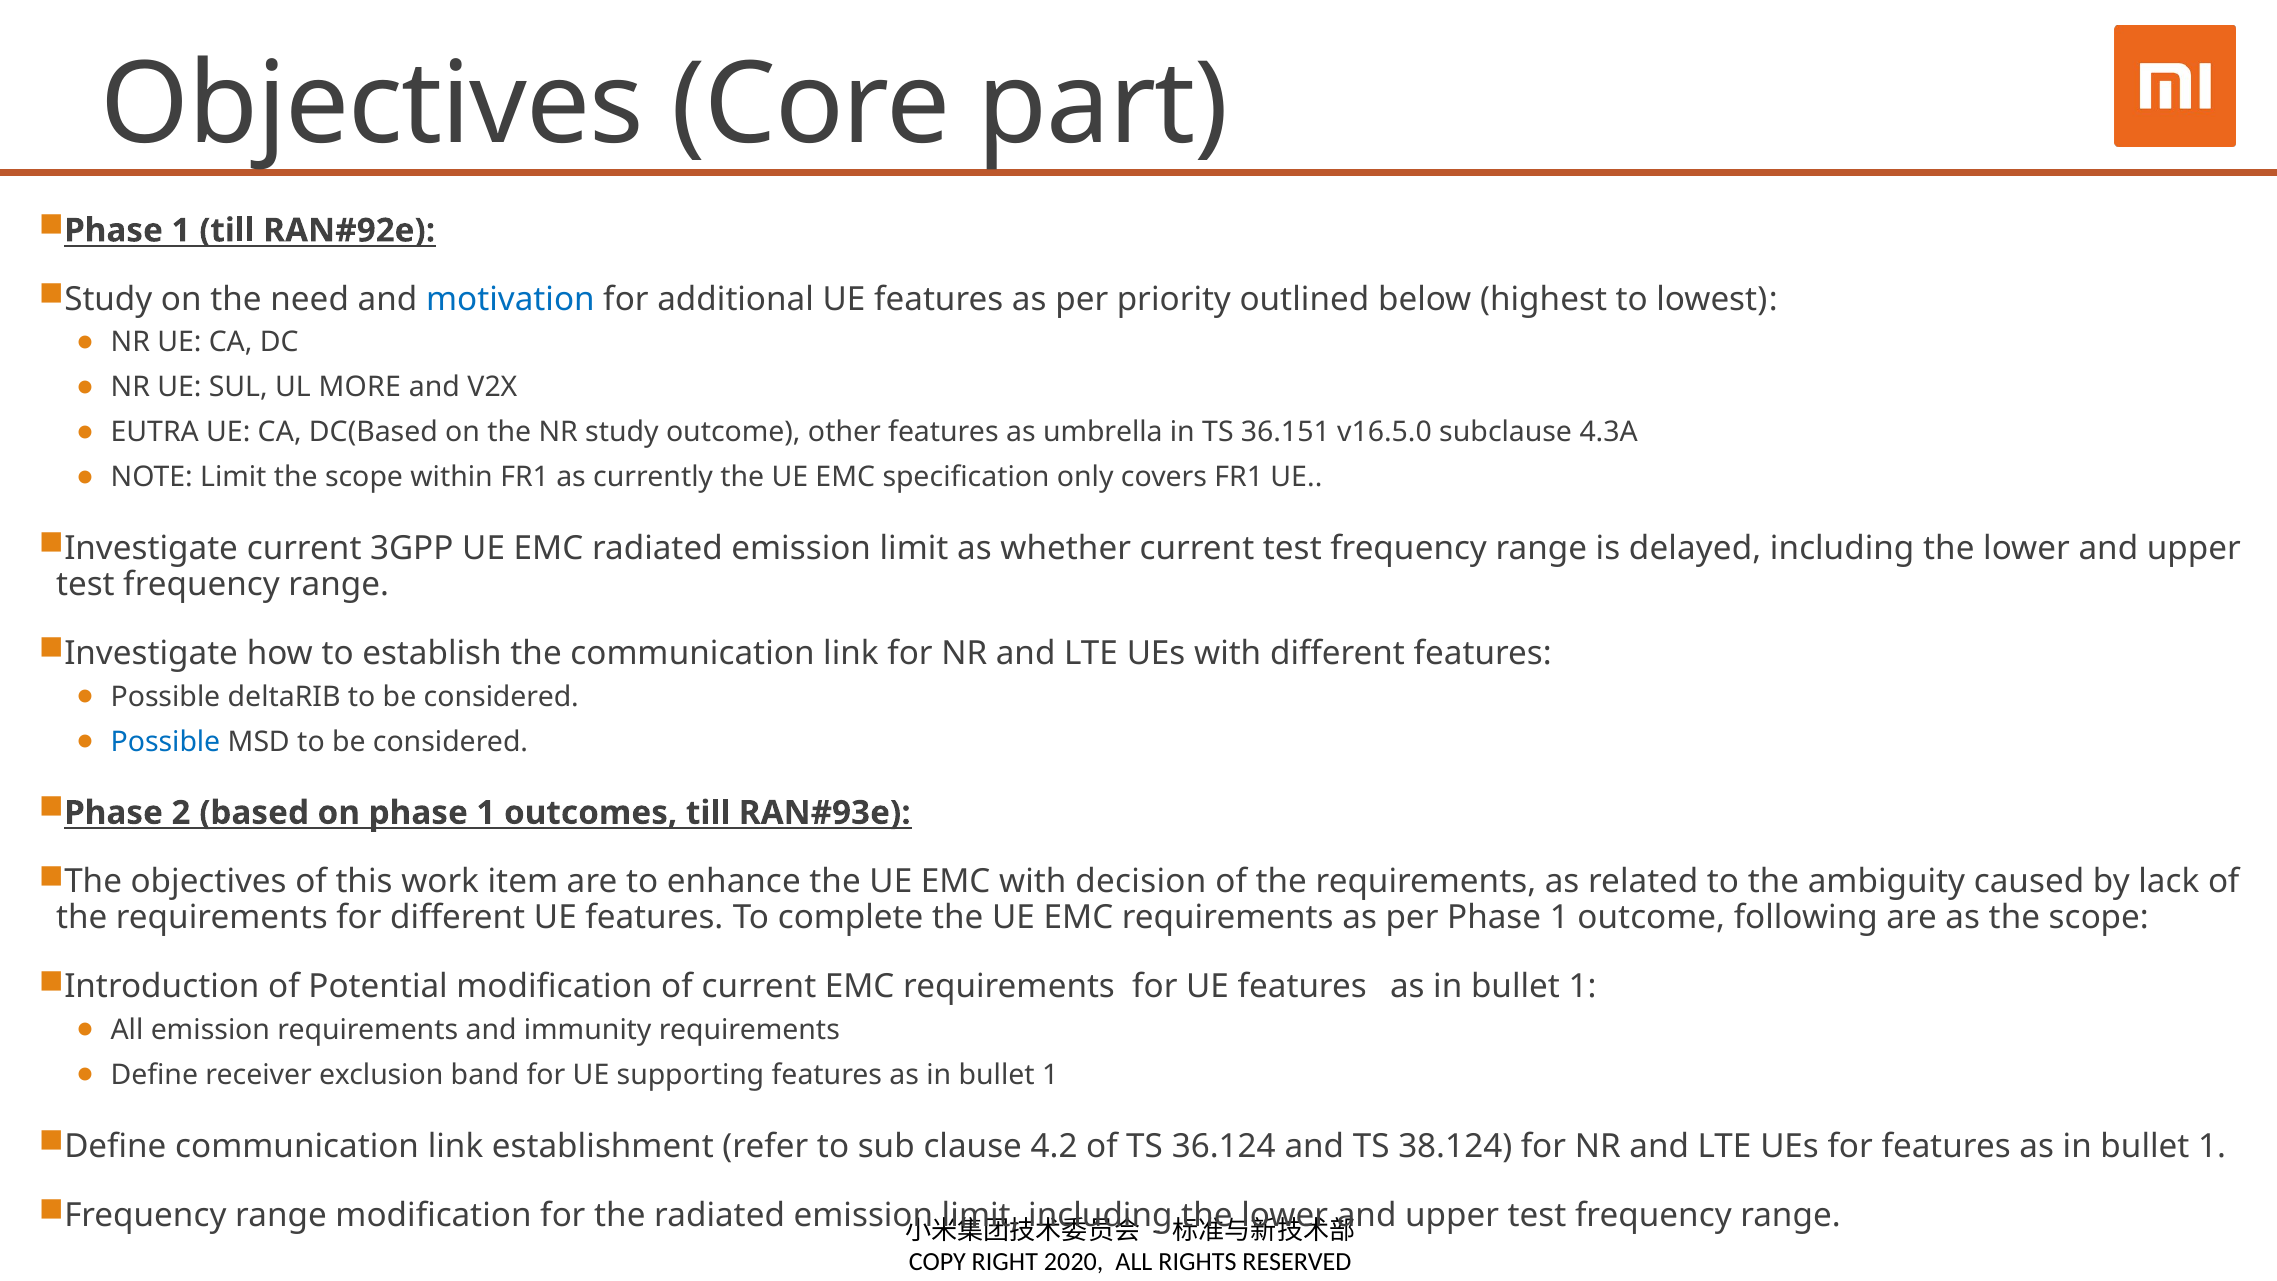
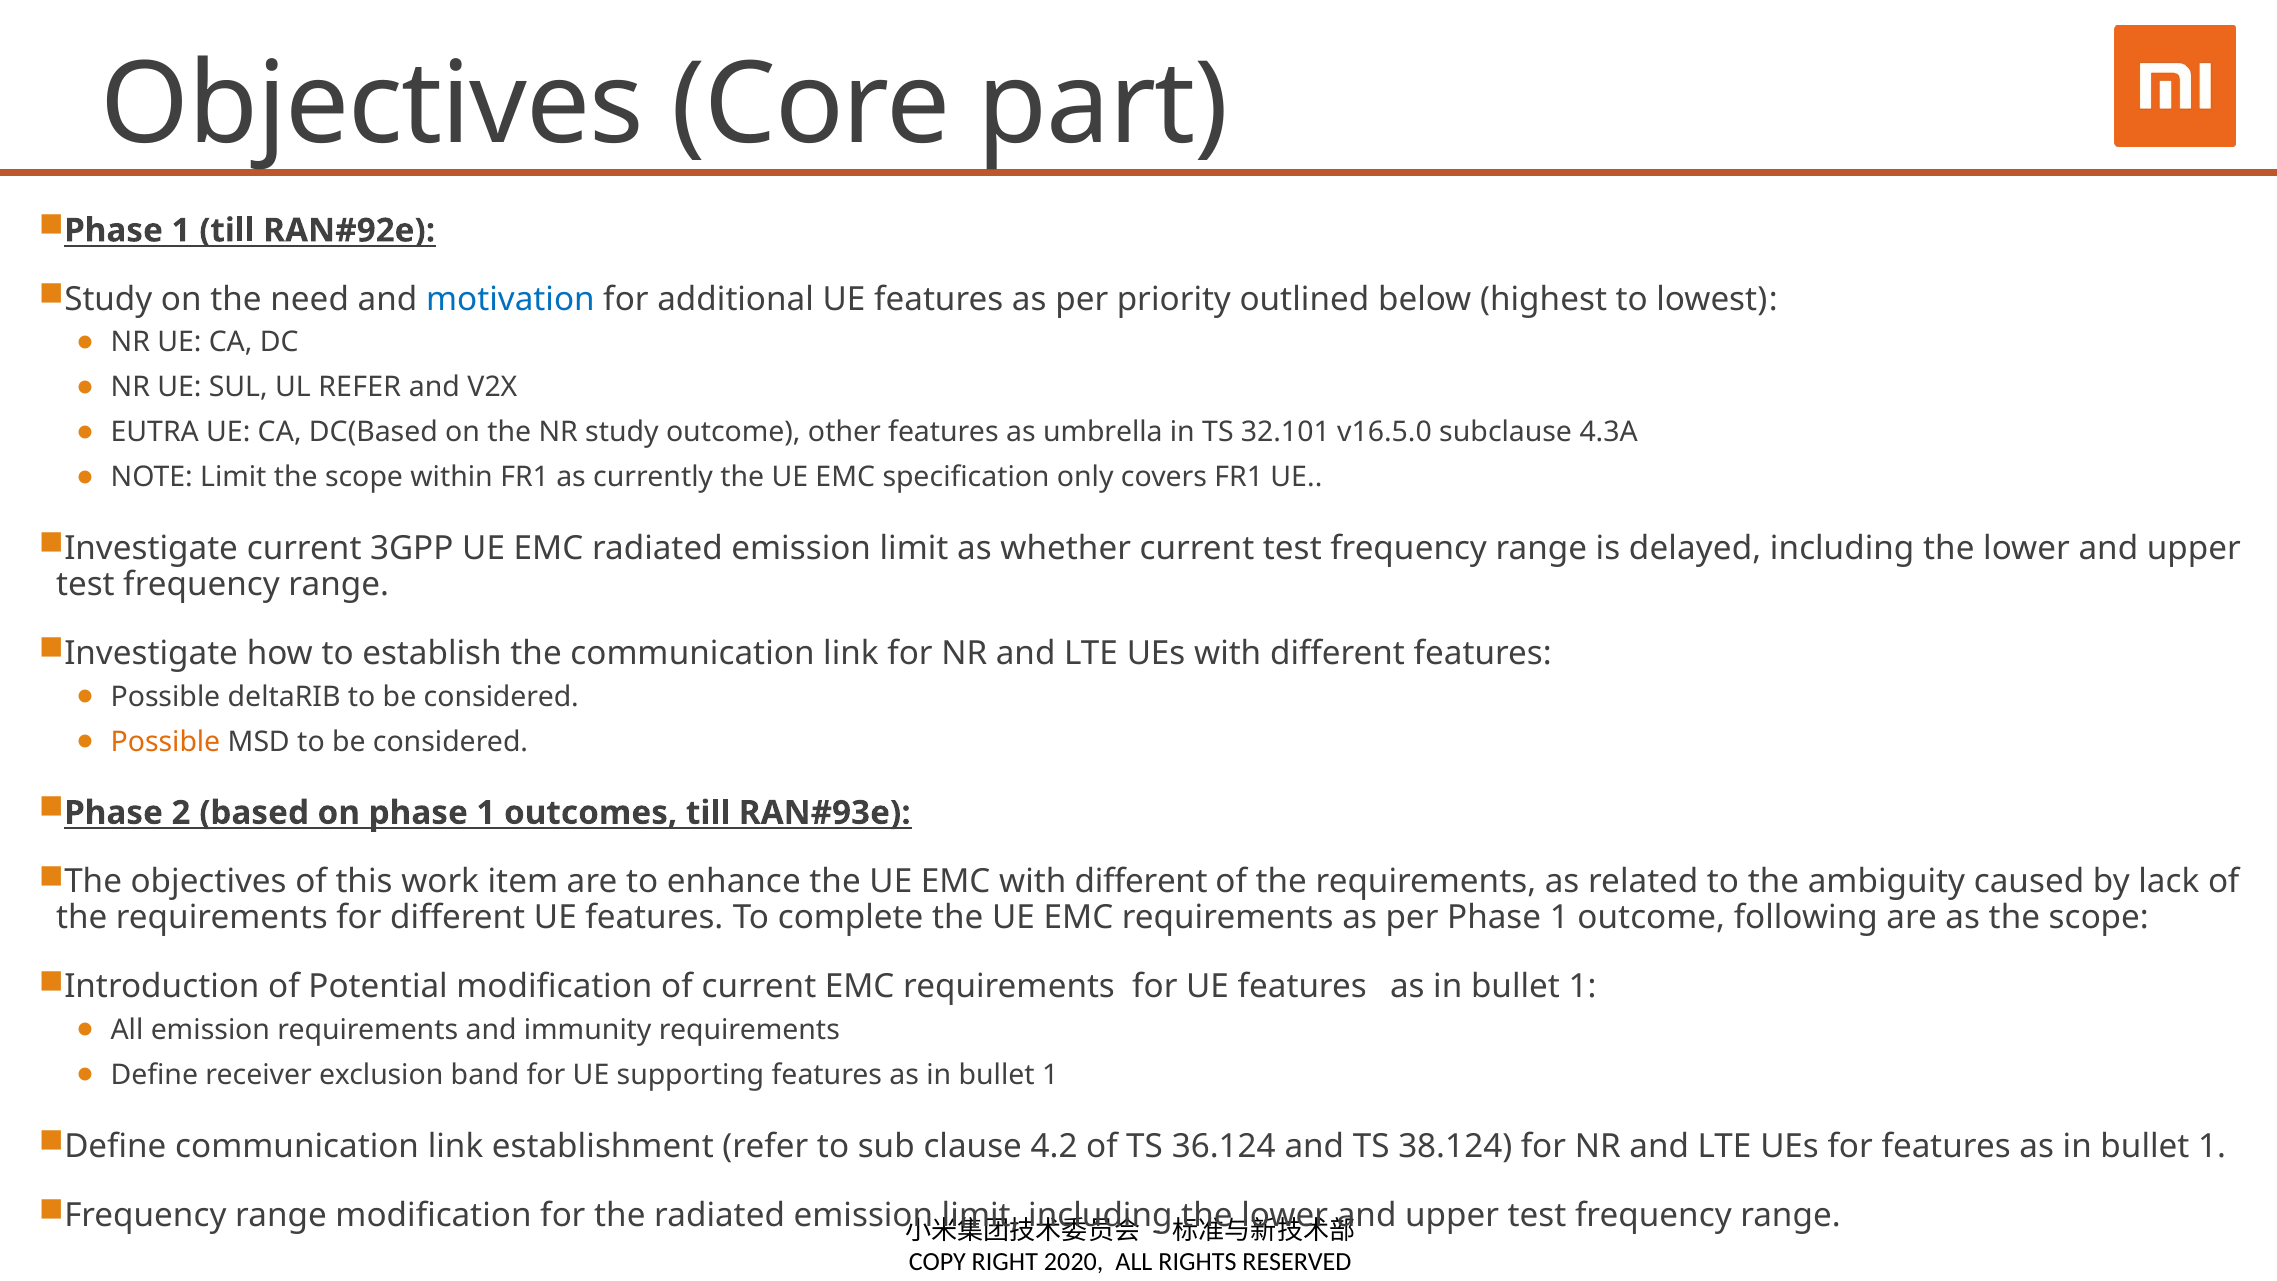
UL MORE: MORE -> REFER (360, 387)
36.151: 36.151 -> 32.101 (1285, 432)
Possible colour: blue -> orange (166, 742)
EMC with decision: decision -> different (1141, 882)
